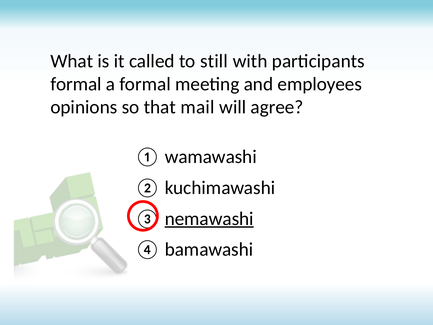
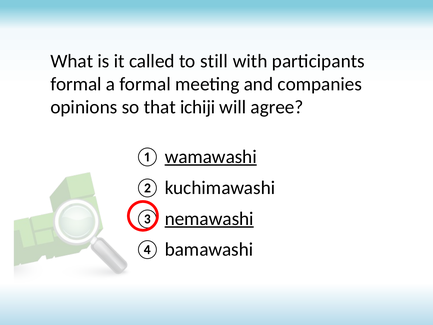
employees: employees -> companies (320, 84)
mail: mail -> ichiji (198, 107)
wamawashi underline: none -> present (211, 157)
